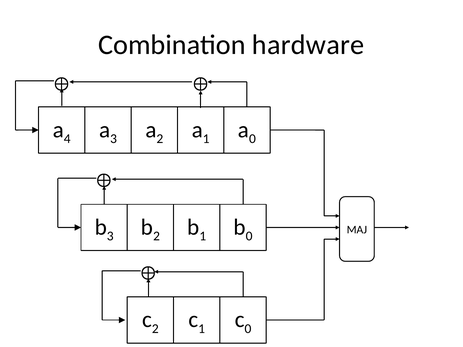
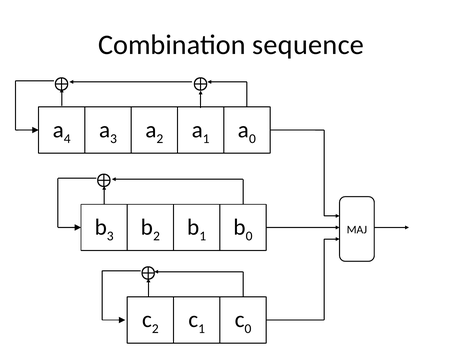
hardware: hardware -> sequence (308, 45)
